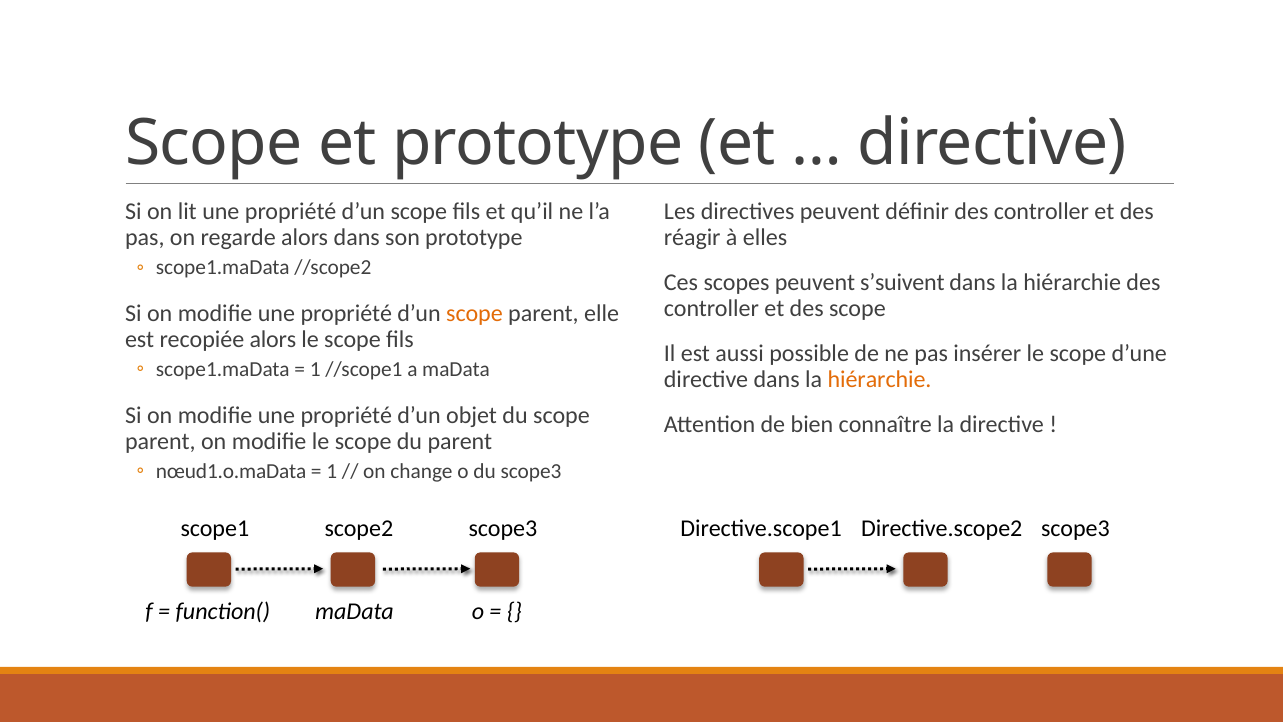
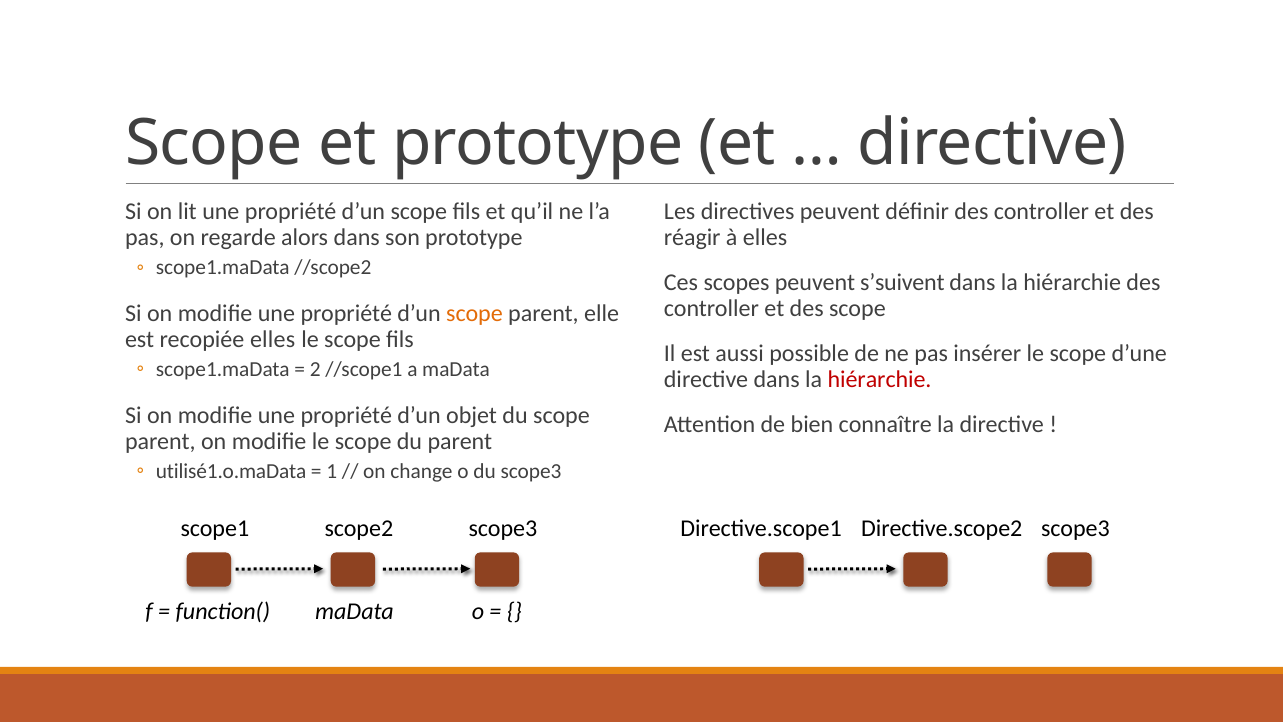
recopiée alors: alors -> elles (273, 340)
1: 1 -> 2 (315, 370)
hiérarchie colour: orange -> red (880, 379)
nœud1.o.maData: nœud1.o.maData -> utilisé1.o.maData (231, 471)
